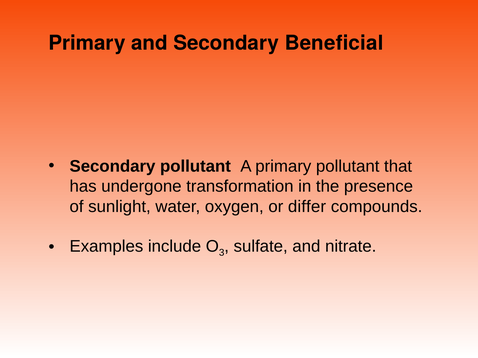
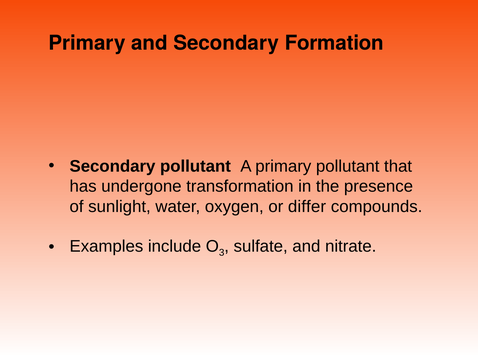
Beneficial: Beneficial -> Formation (334, 43)
